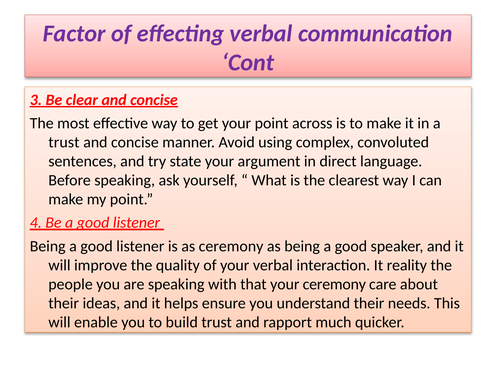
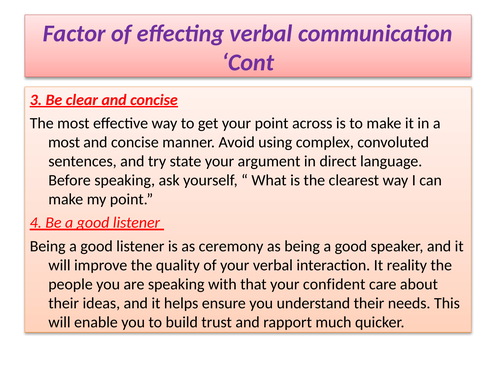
trust: trust -> most (64, 142)
your ceremony: ceremony -> confident (334, 284)
